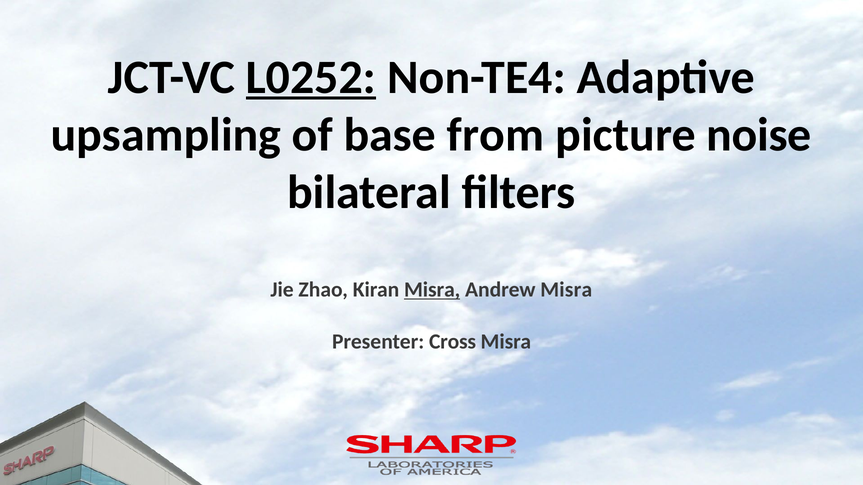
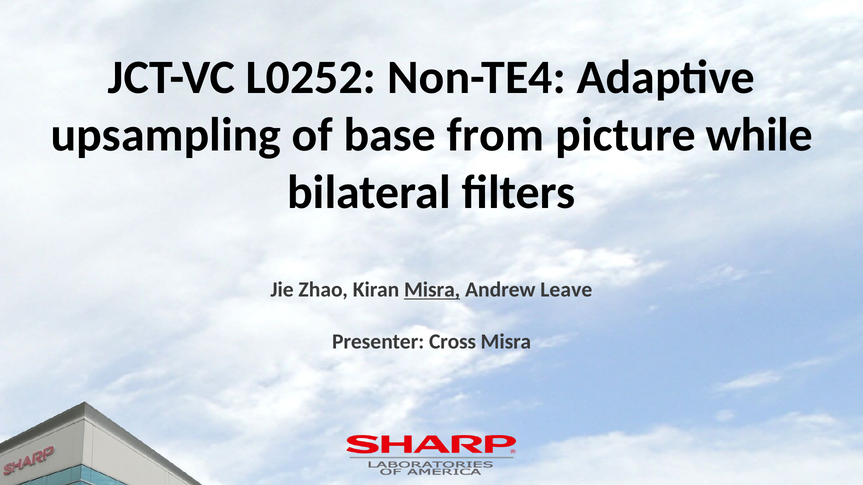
L0252 underline: present -> none (311, 78)
noise: noise -> while (759, 135)
Andrew Misra: Misra -> Leave (566, 290)
